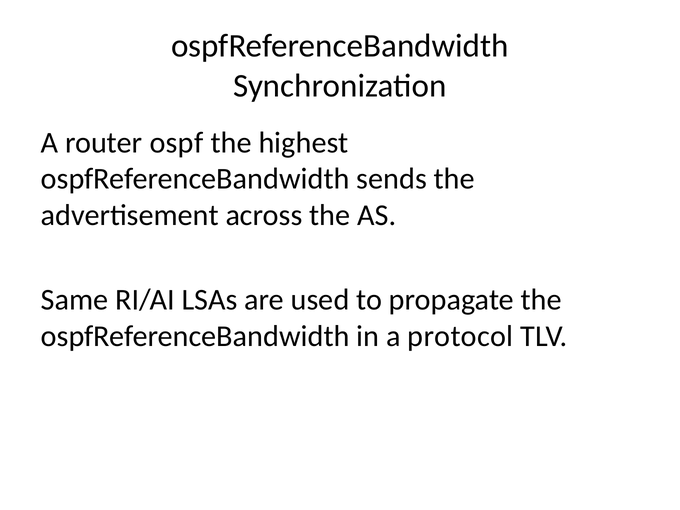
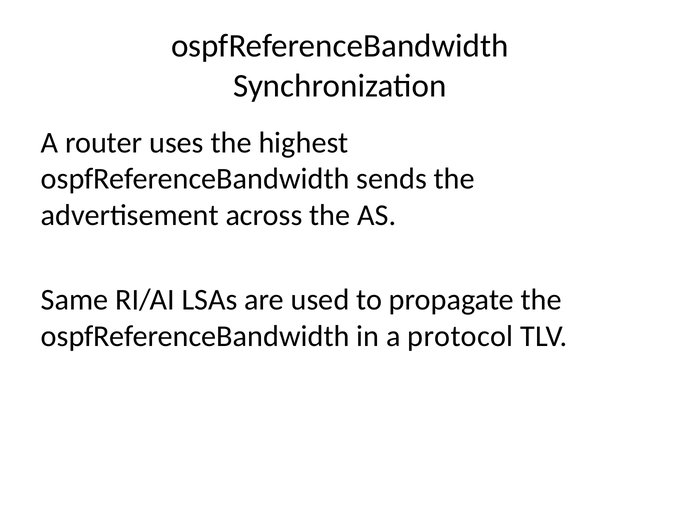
ospf: ospf -> uses (177, 143)
